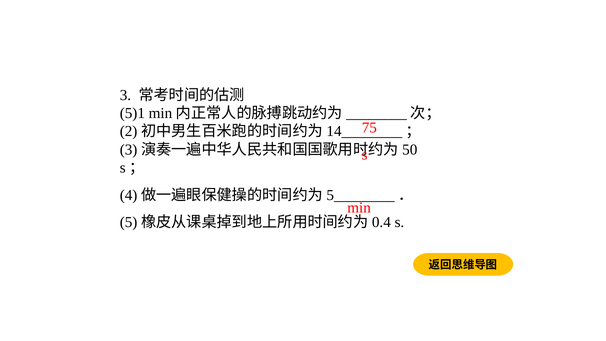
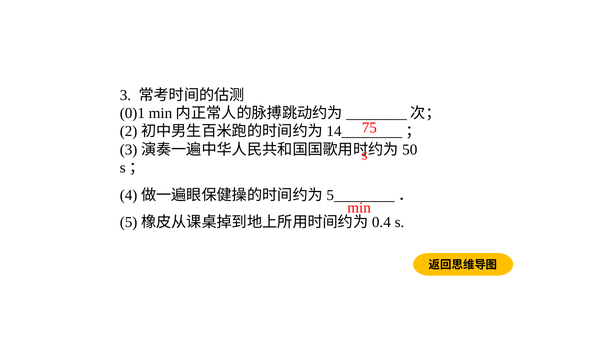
5)1: 5)1 -> 0)1 (132, 113)
